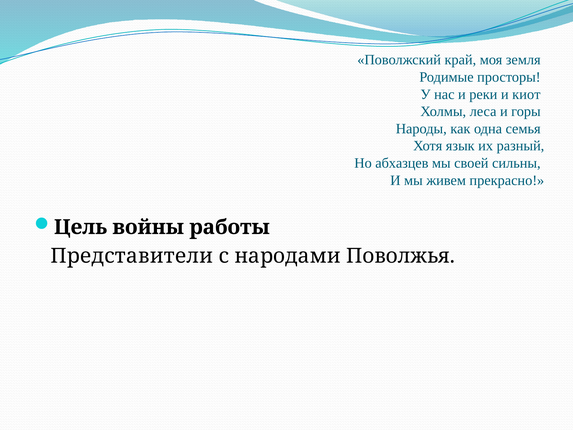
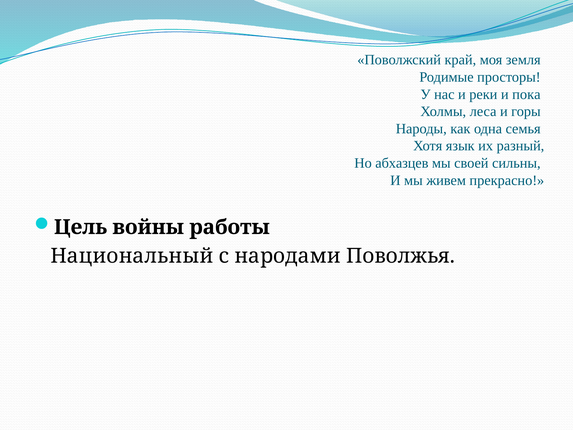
киот: киот -> пока (526, 94)
Представители: Представители -> Национальный (132, 256)
